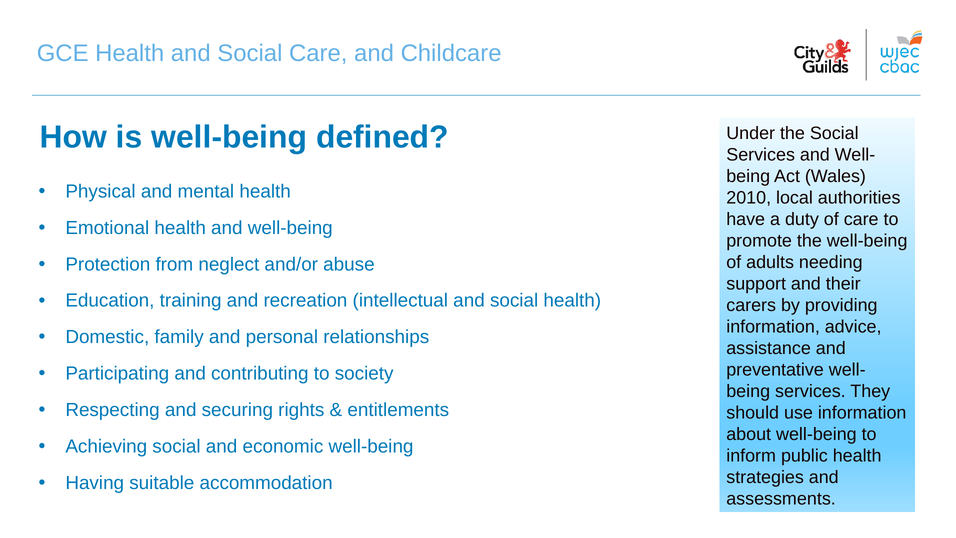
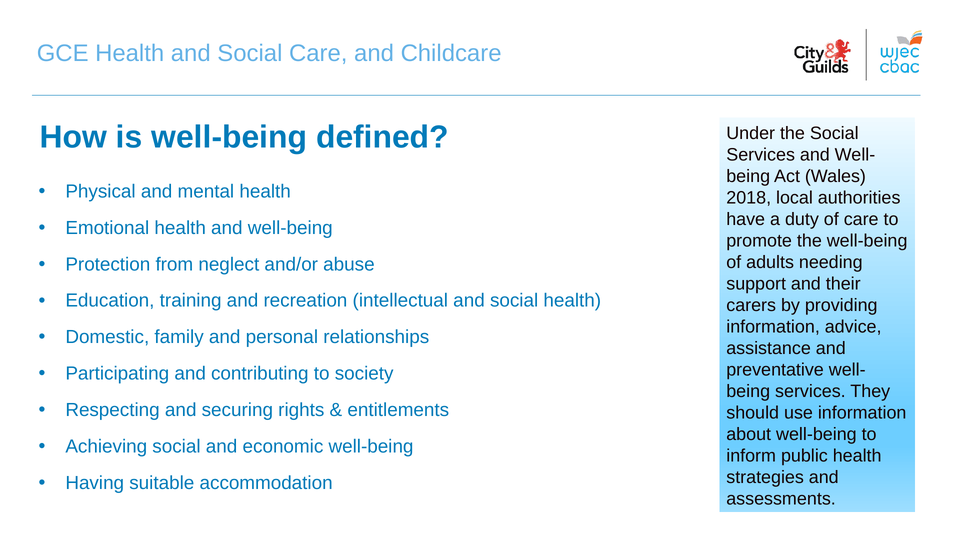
2010: 2010 -> 2018 (749, 198)
